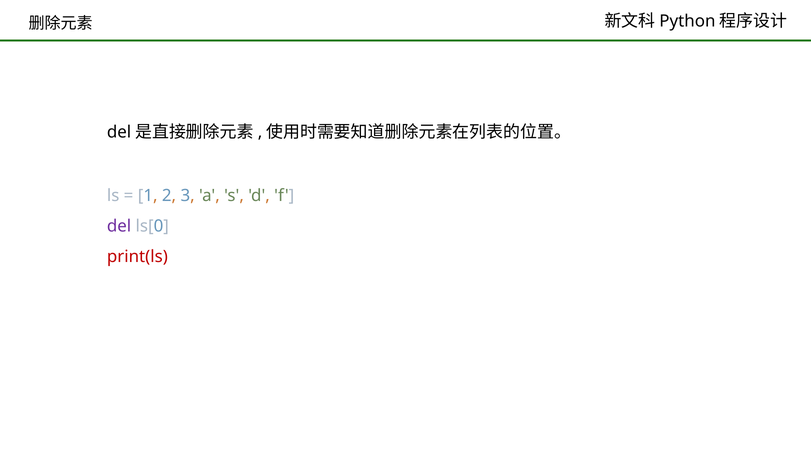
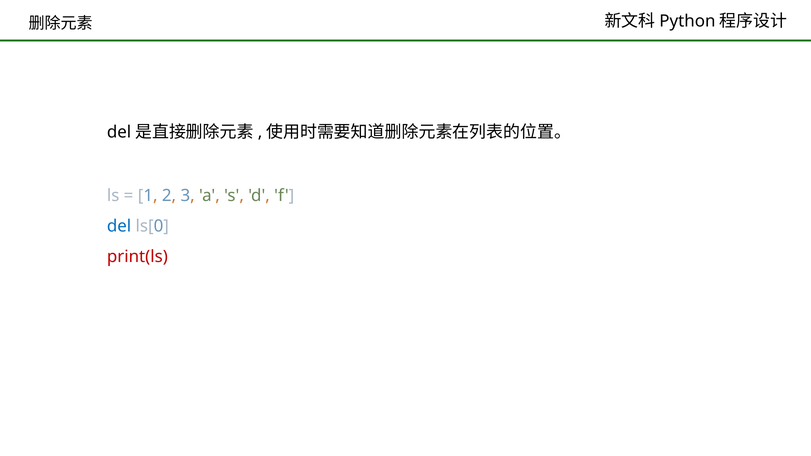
del colour: purple -> blue (119, 226)
